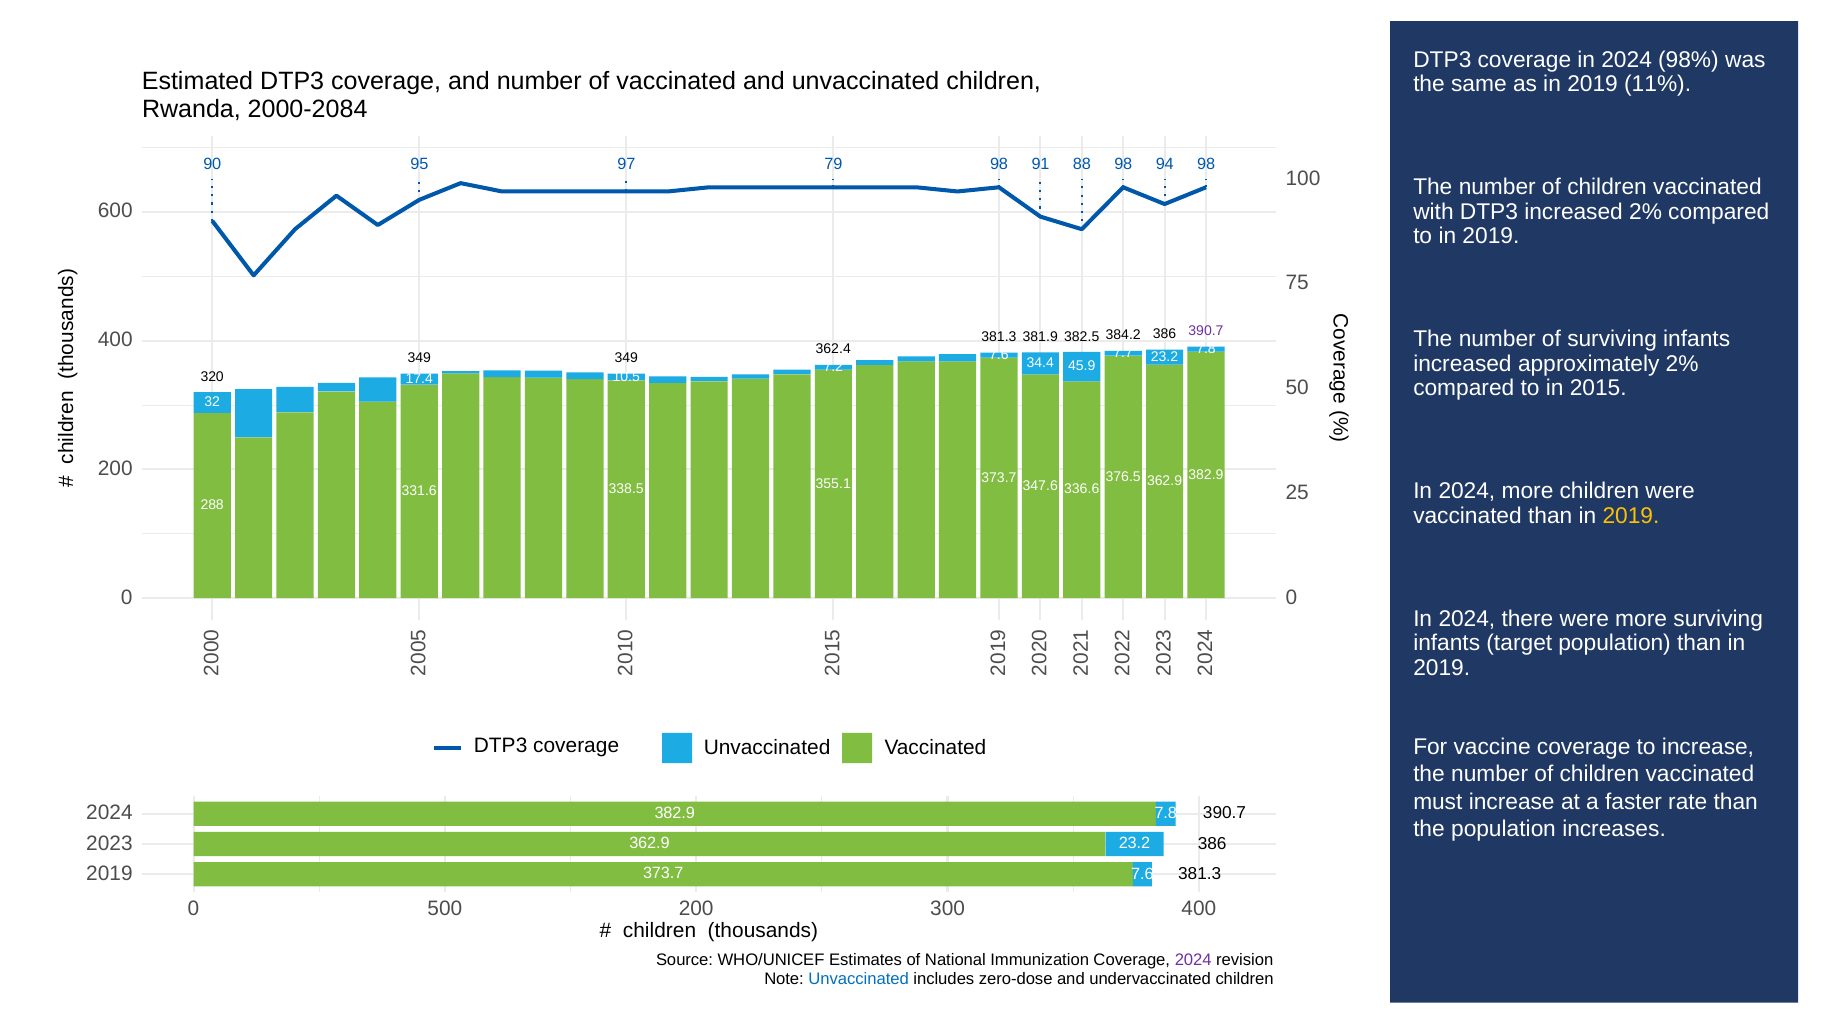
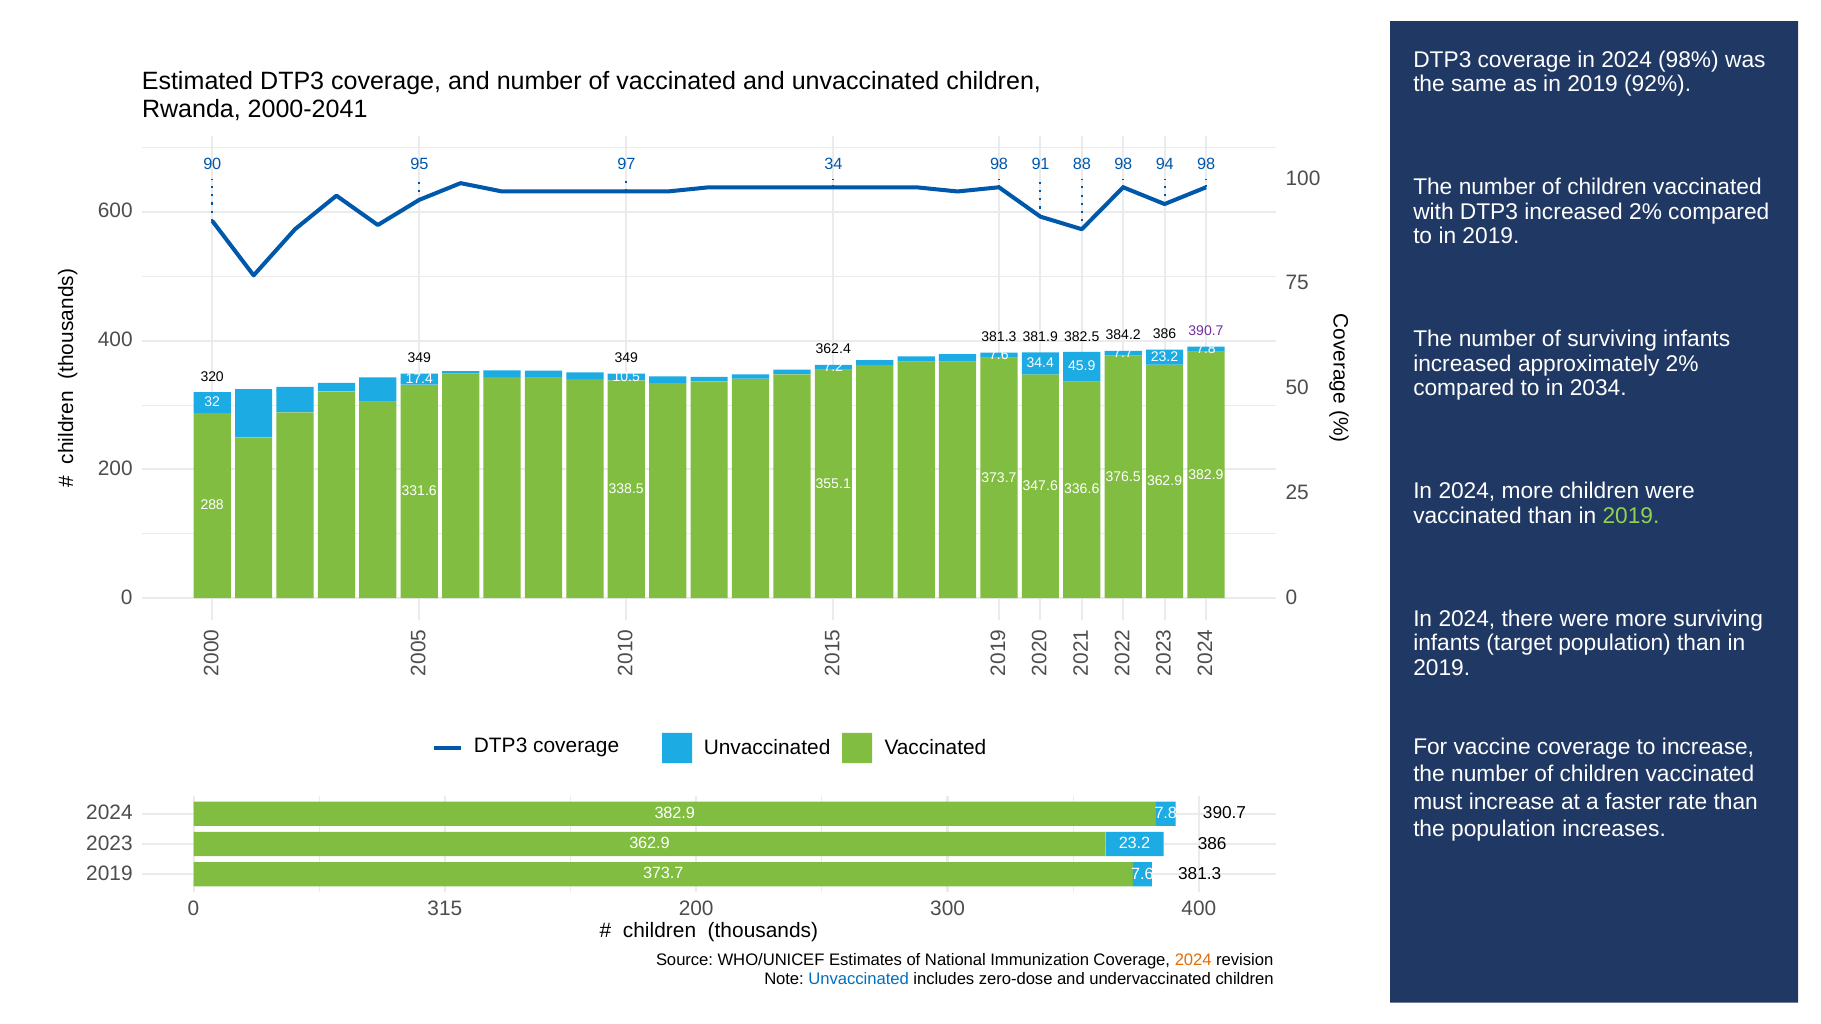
11%: 11% -> 92% (1658, 84)
2000-2084: 2000-2084 -> 2000-2041 (308, 109)
79: 79 -> 34 (834, 164)
2015: 2015 -> 2034 (1598, 389)
2019 colour: yellow -> light green (1631, 516)
500: 500 -> 315 (445, 909)
2024 colour: purple -> orange (1193, 960)
